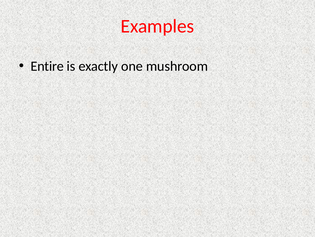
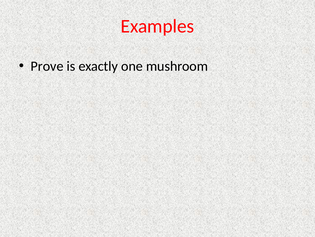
Entire: Entire -> Prove (47, 66)
